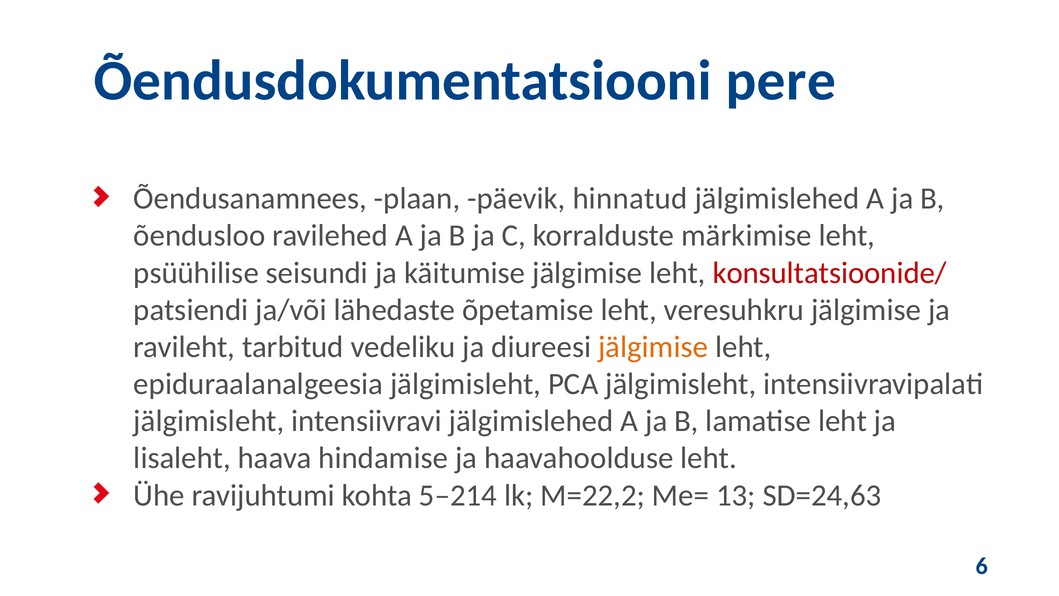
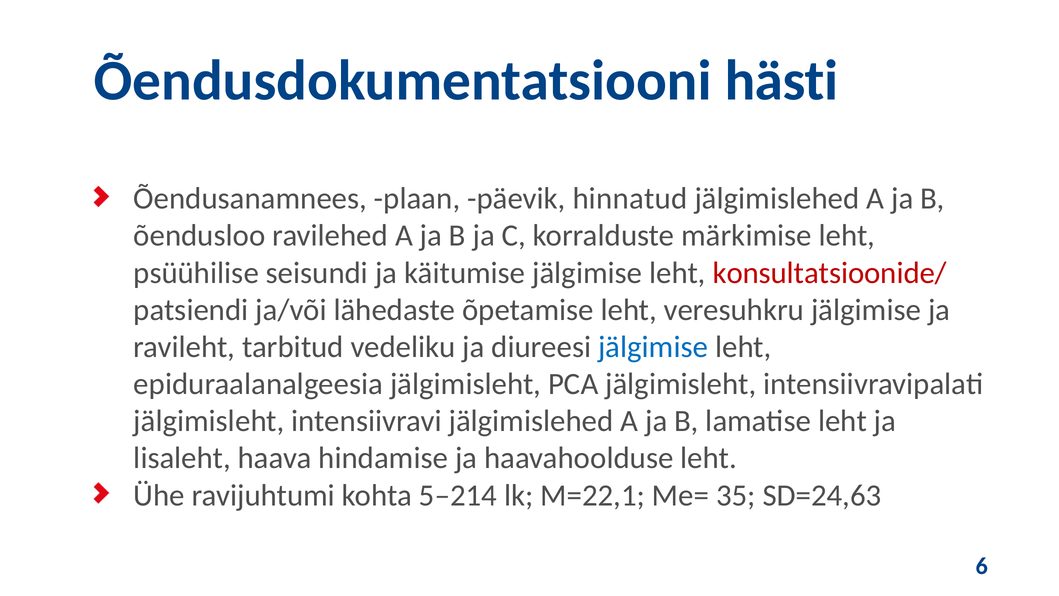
pere: pere -> hästi (781, 81)
jälgimise colour: orange -> blue (653, 347)
M=22,2: M=22,2 -> M=22,1 (593, 495)
13: 13 -> 35 (736, 495)
